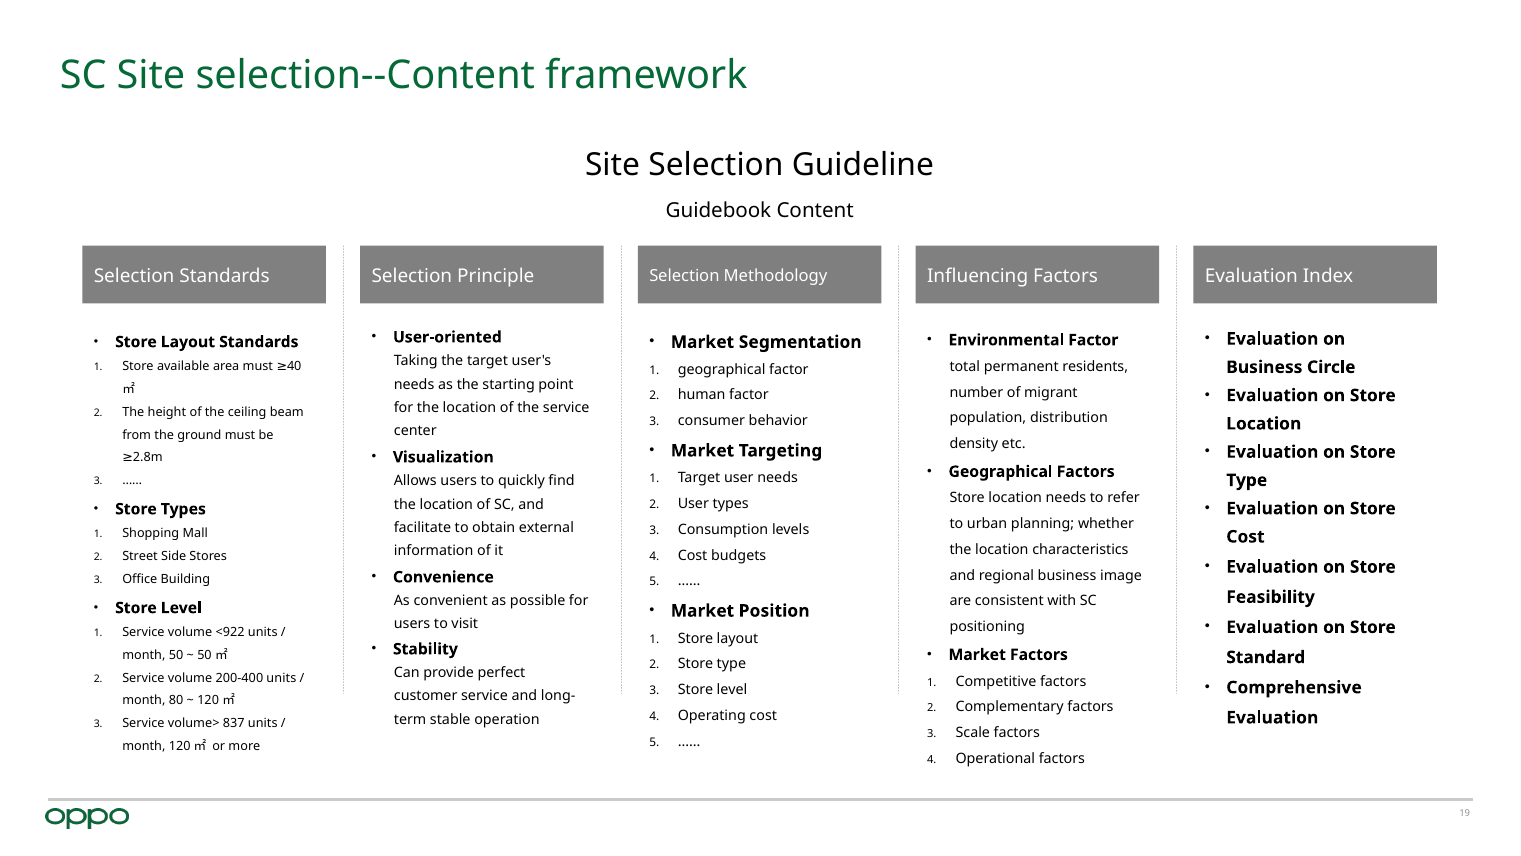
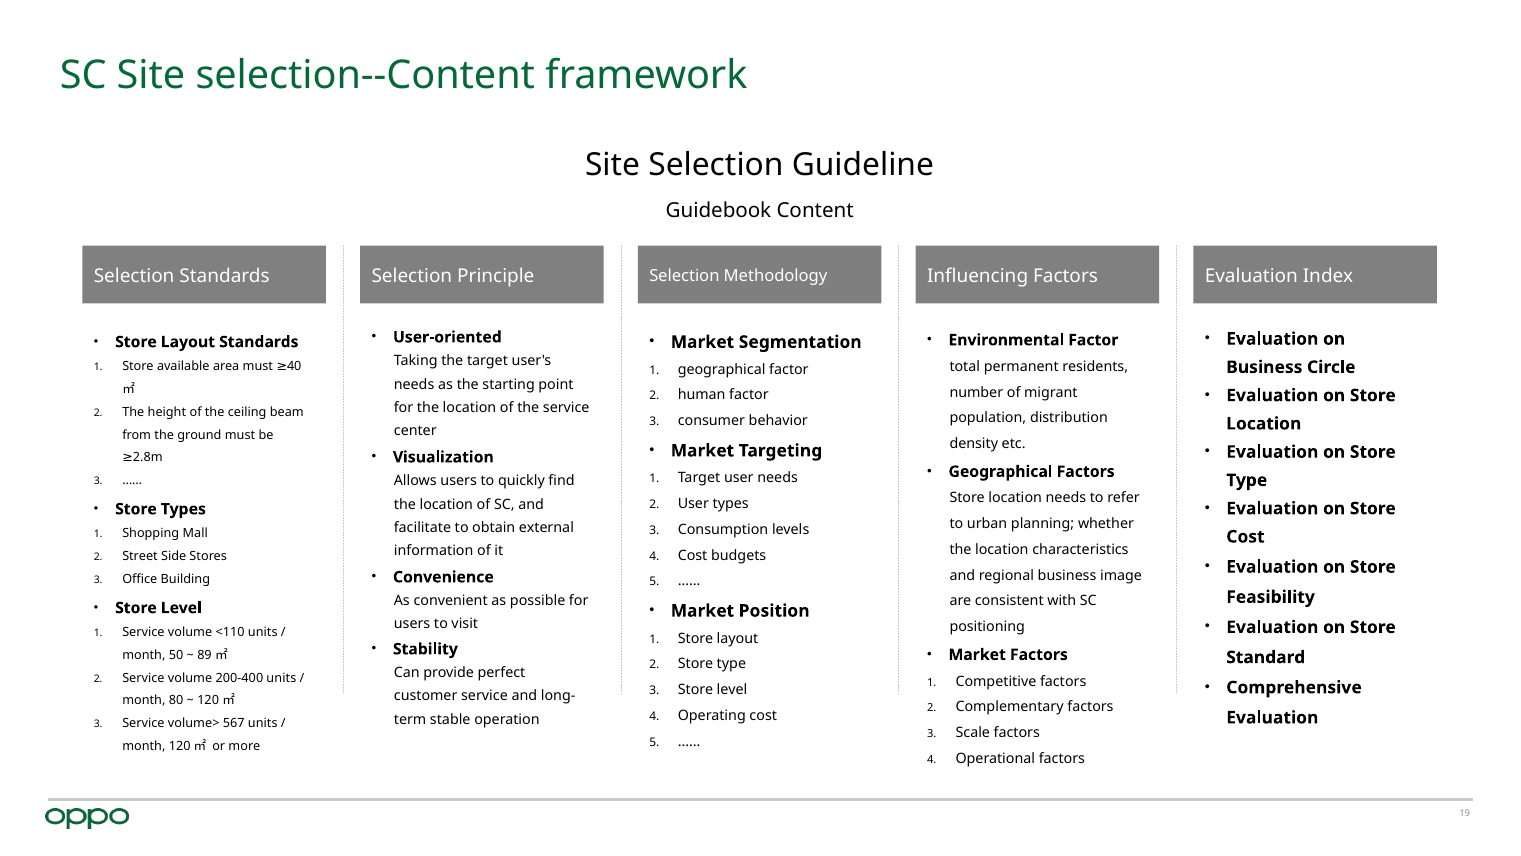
<922: <922 -> <110 (230, 632)
50: 50 -> 89 (204, 655)
837: 837 -> 567 (234, 723)
